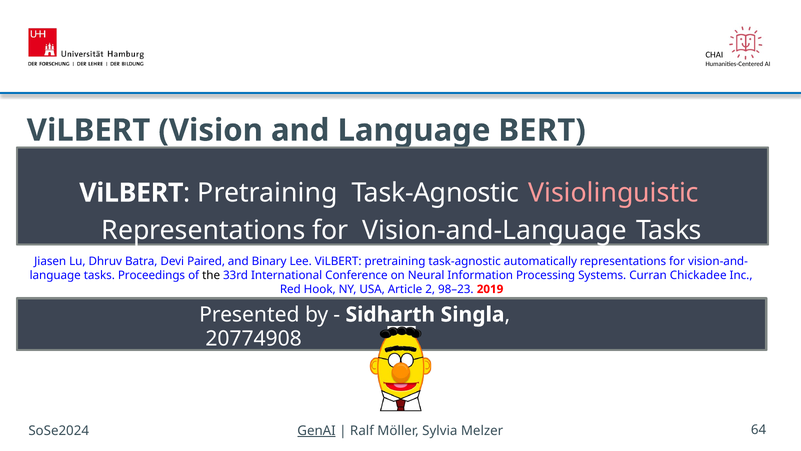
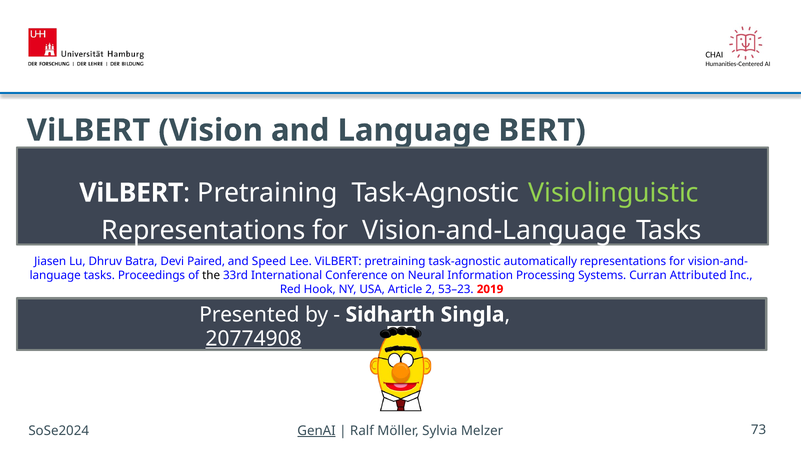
Visiolinguistic colour: pink -> light green (614, 193)
Binary: Binary -> Speed (269, 261)
Chickadee: Chickadee -> Attributed (698, 275)
98–23: 98–23 -> 53–23 (456, 289)
20774908 underline: none -> present (254, 339)
64: 64 -> 73 (759, 429)
